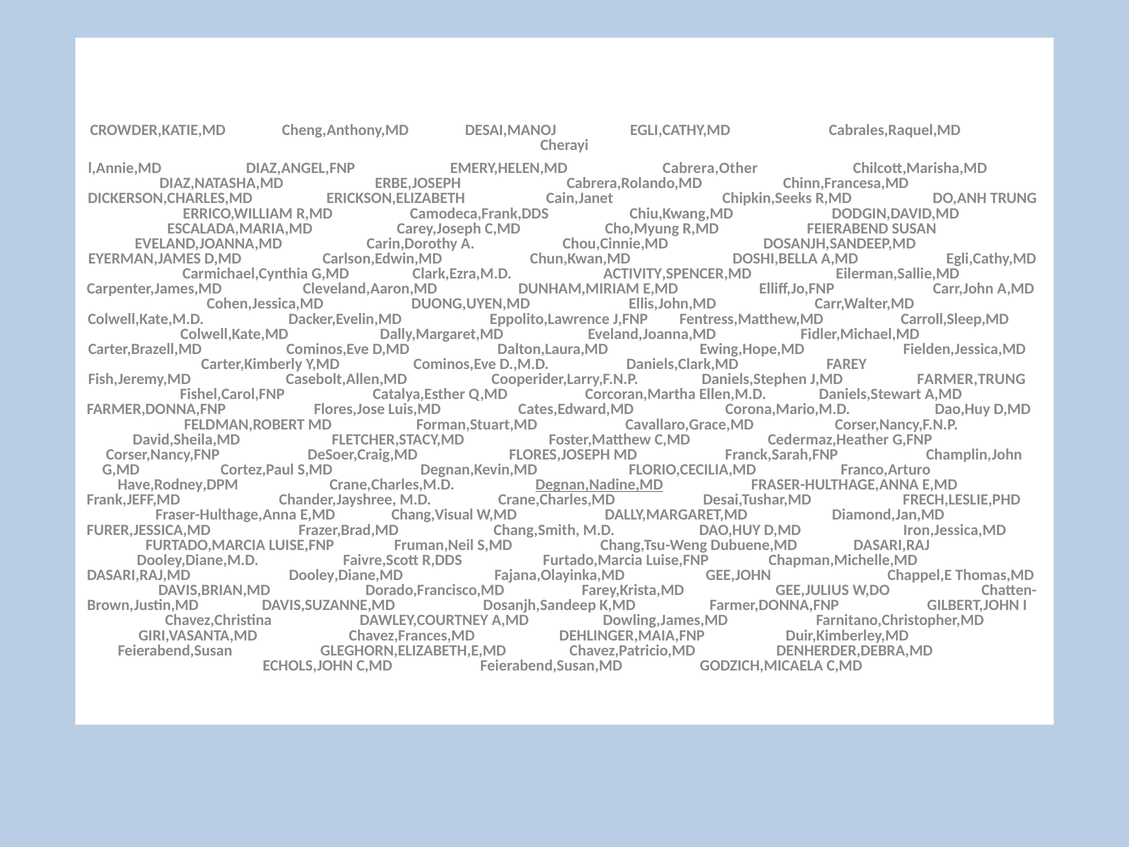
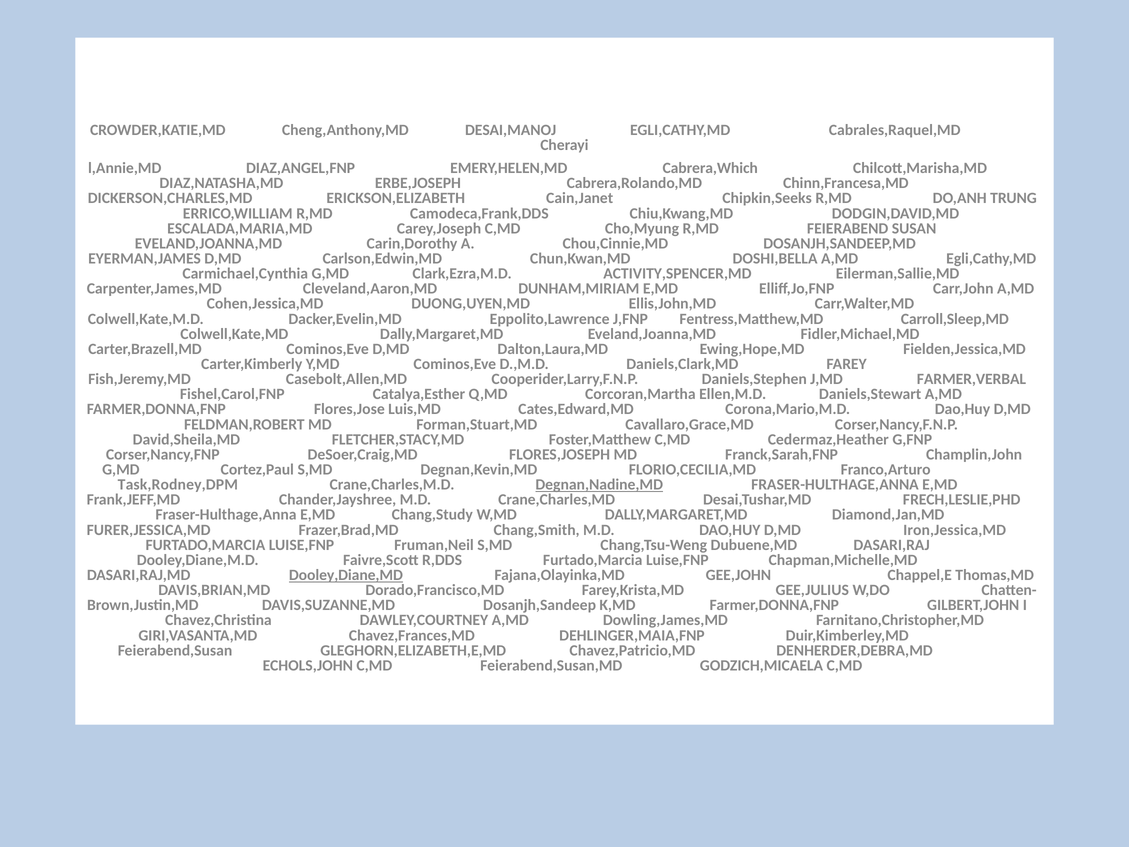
Cabrera,Other: Cabrera,Other -> Cabrera,Which (710, 168)
FARMER,TRUNG: FARMER,TRUNG -> FARMER,VERBAL (971, 379)
Have,Rodney,DPM: Have,Rodney,DPM -> Task,Rodney,DPM (178, 485)
Chang,Visual: Chang,Visual -> Chang,Study (432, 515)
Dooley,Diane,MD underline: none -> present (346, 575)
